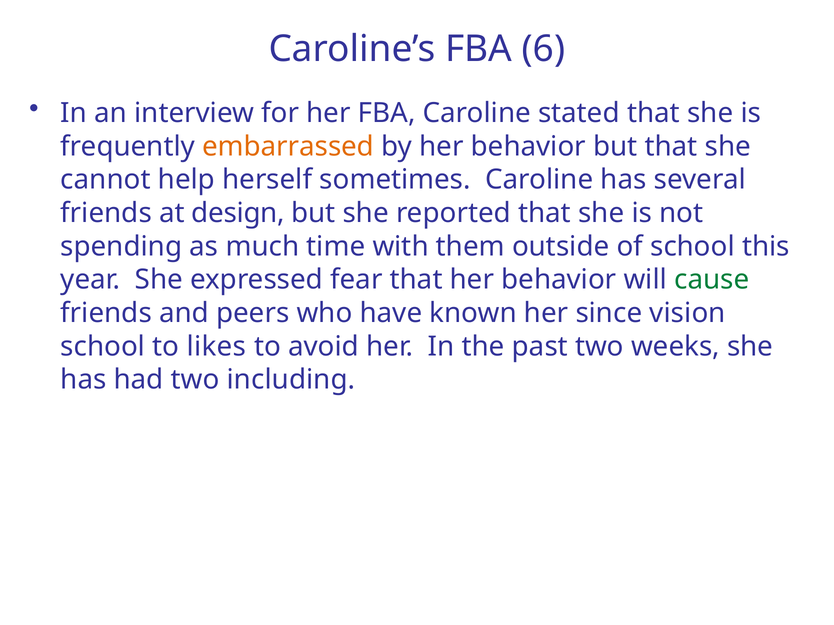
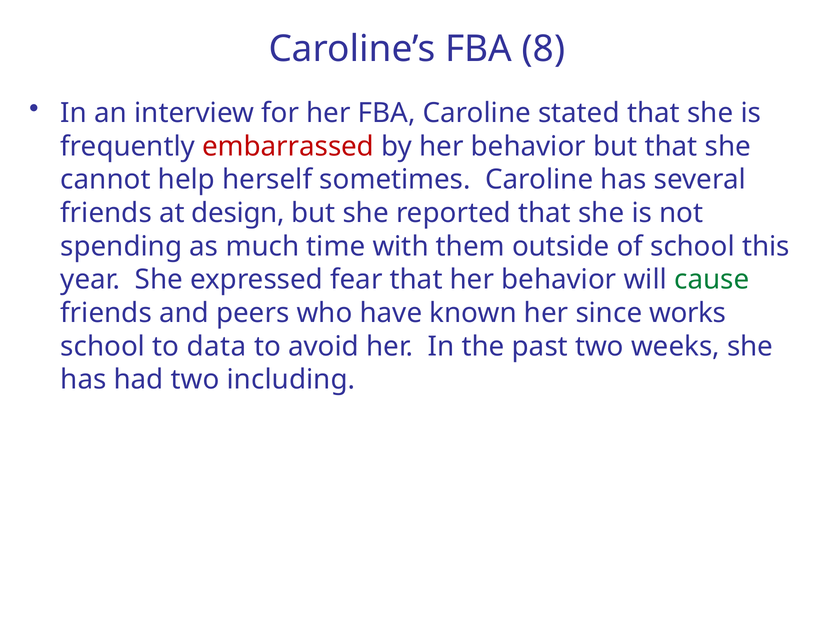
6: 6 -> 8 (543, 49)
embarrassed colour: orange -> red (288, 147)
vision: vision -> works (688, 313)
likes: likes -> data (217, 347)
